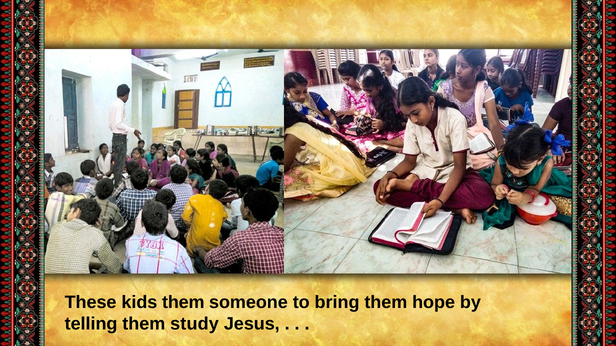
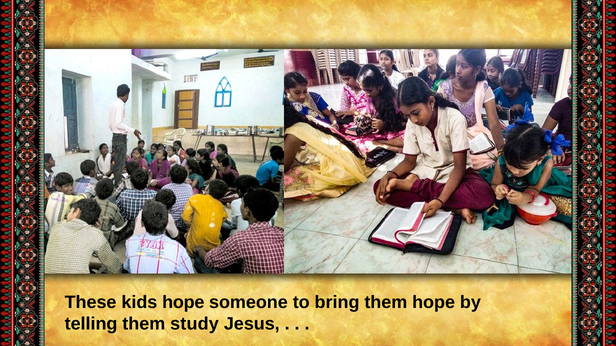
kids them: them -> hope (183, 303)
